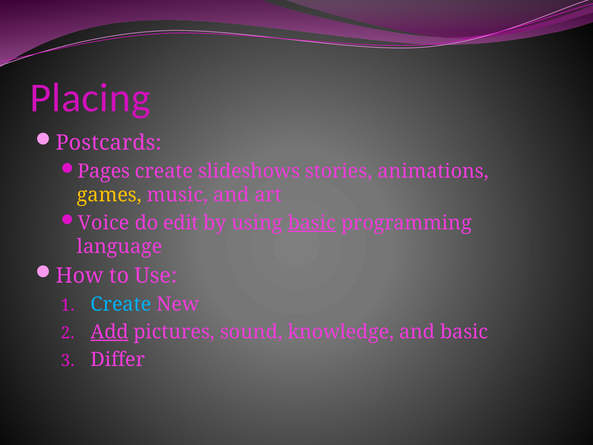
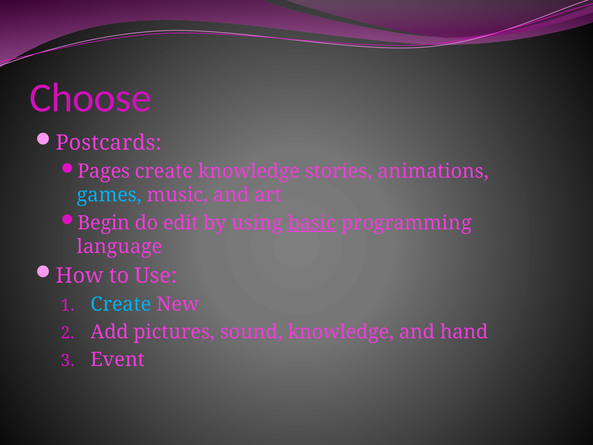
Placing: Placing -> Choose (91, 98)
create slideshows: slideshows -> knowledge (249, 171)
games colour: yellow -> light blue (109, 195)
Voice: Voice -> Begin (104, 223)
Add underline: present -> none (110, 332)
and basic: basic -> hand (464, 332)
Differ: Differ -> Event (118, 359)
